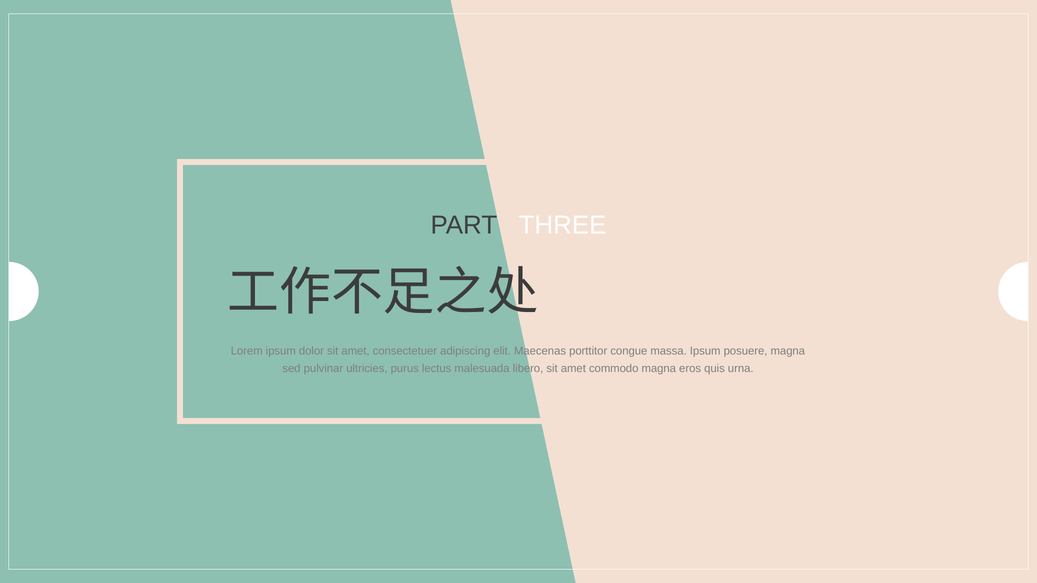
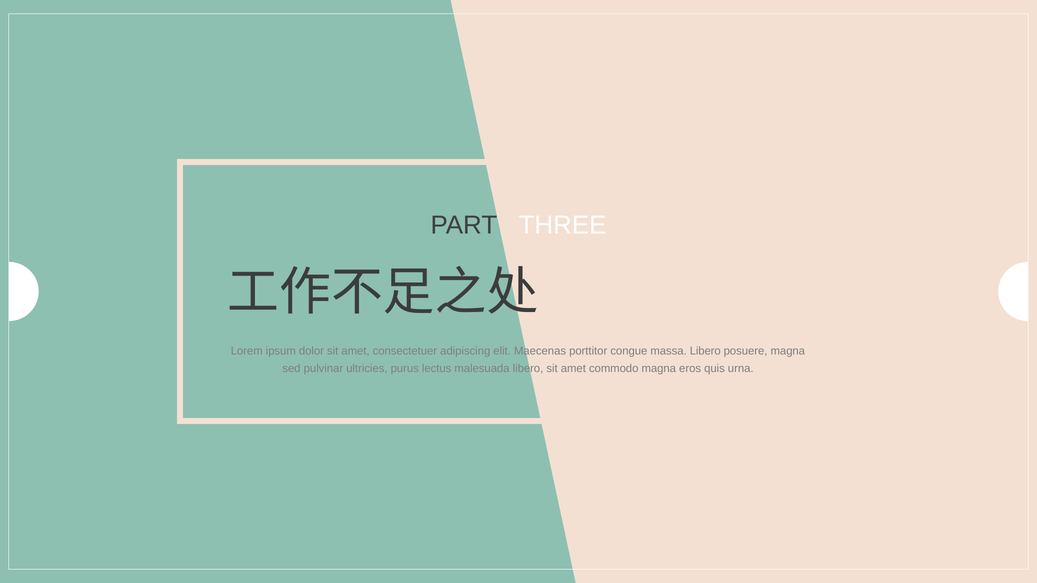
massa Ipsum: Ipsum -> Libero (705, 351)
